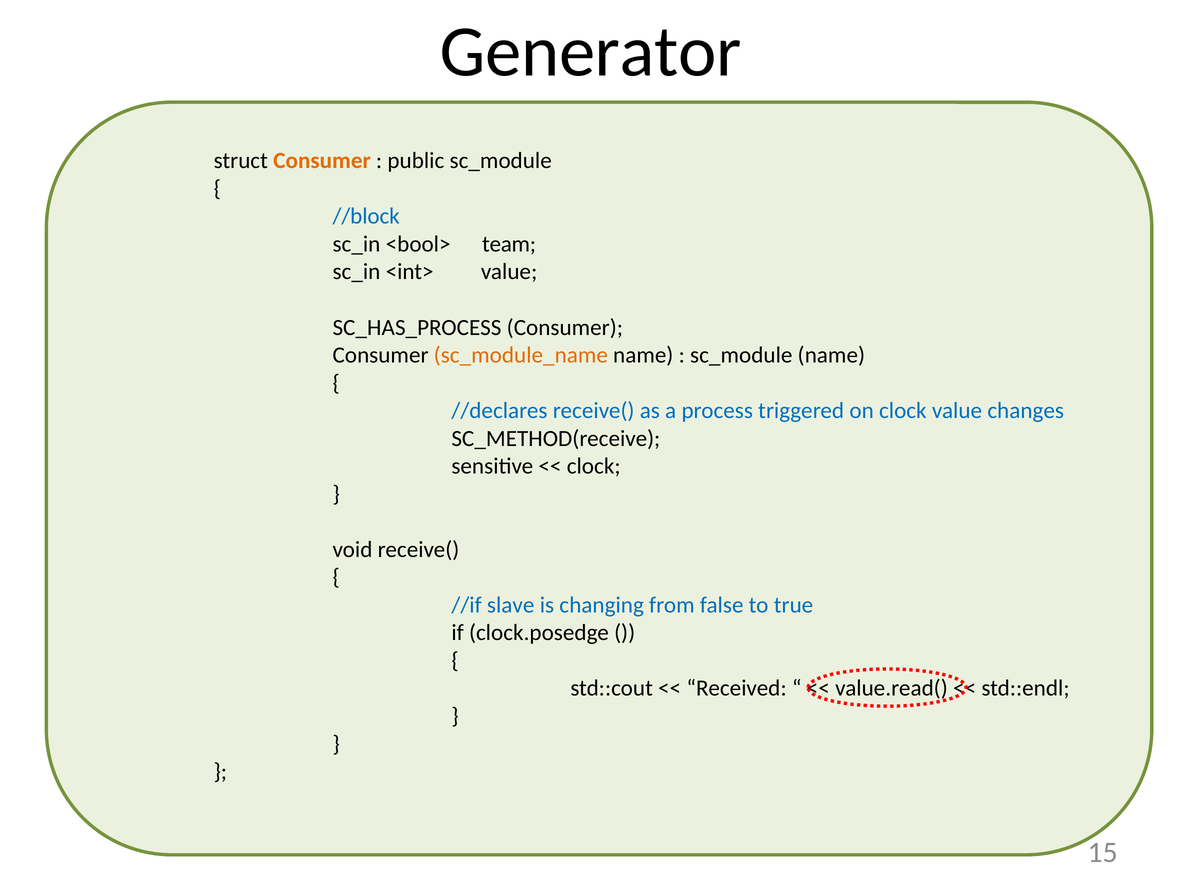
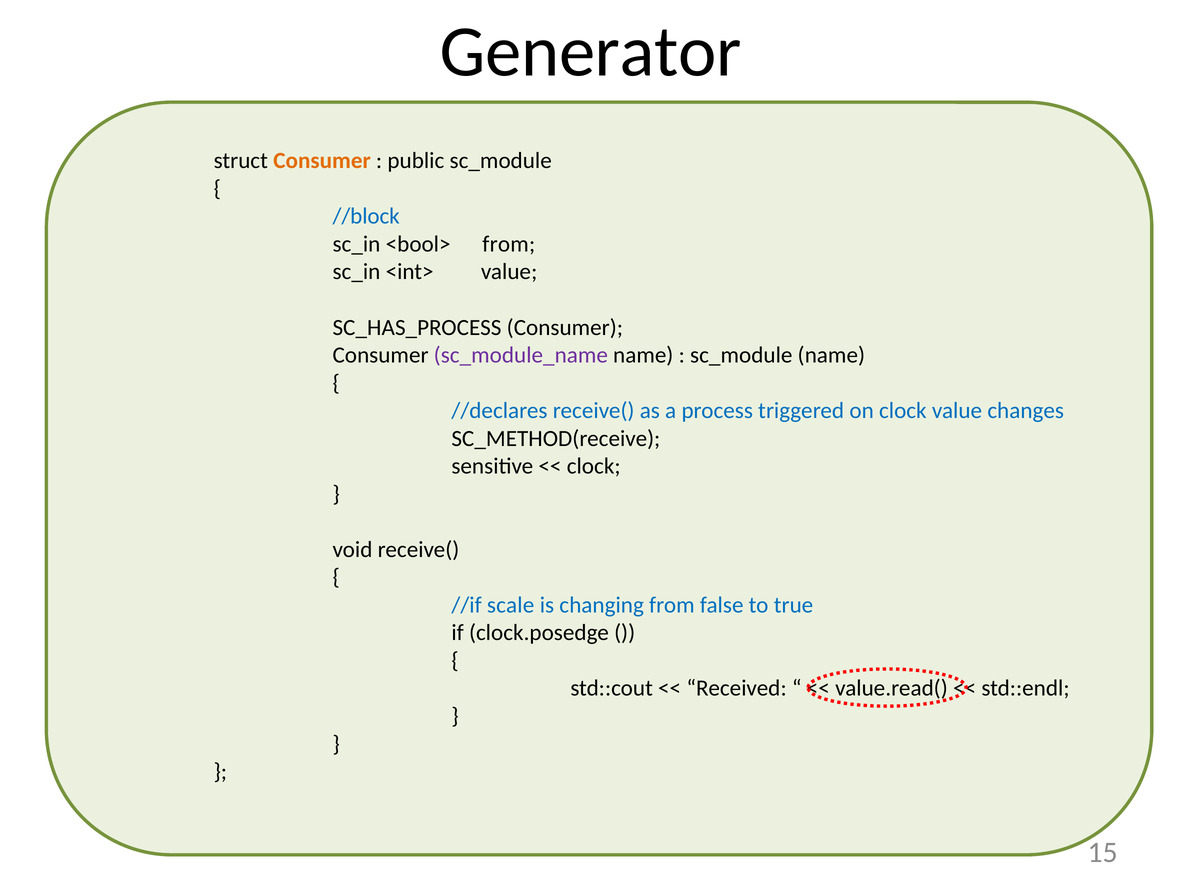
<bool> team: team -> from (509, 244)
sc_module_name colour: orange -> purple (521, 355)
slave: slave -> scale (511, 605)
